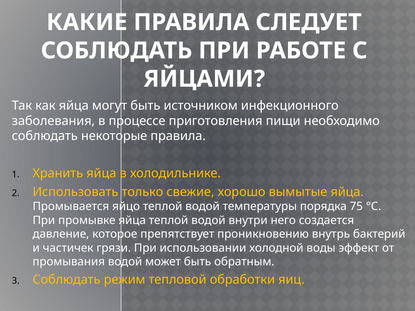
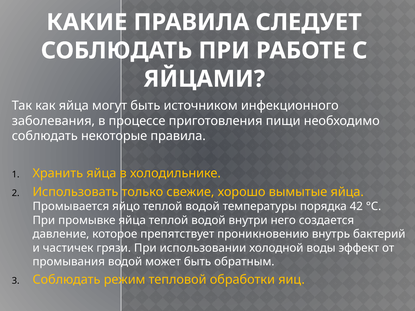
75: 75 -> 42 (356, 207)
